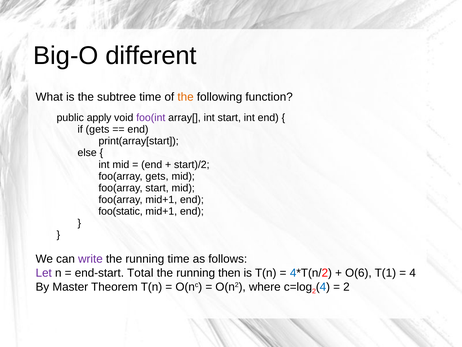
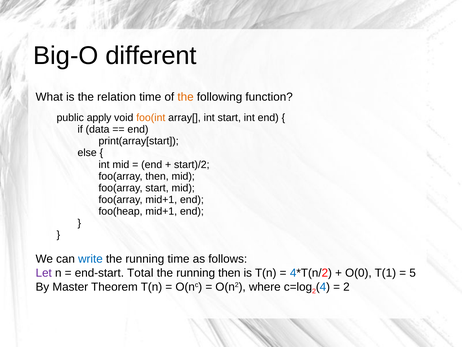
subtree: subtree -> relation (117, 97)
foo(int colour: purple -> orange (151, 118)
if gets: gets -> data (98, 129)
foo(array gets: gets -> then (157, 176)
foo(static: foo(static -> foo(heap (121, 211)
write colour: purple -> blue (90, 258)
O(6: O(6 -> O(0 (358, 272)
4: 4 -> 5 (413, 272)
